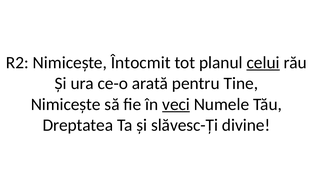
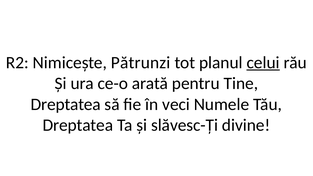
Întocmit: Întocmit -> Pătrunzi (141, 63)
Nimicește: Nimicește -> Dreptatea (66, 104)
veci underline: present -> none (176, 104)
